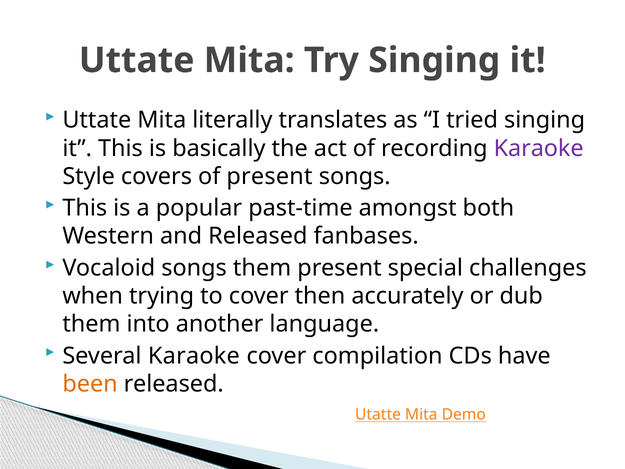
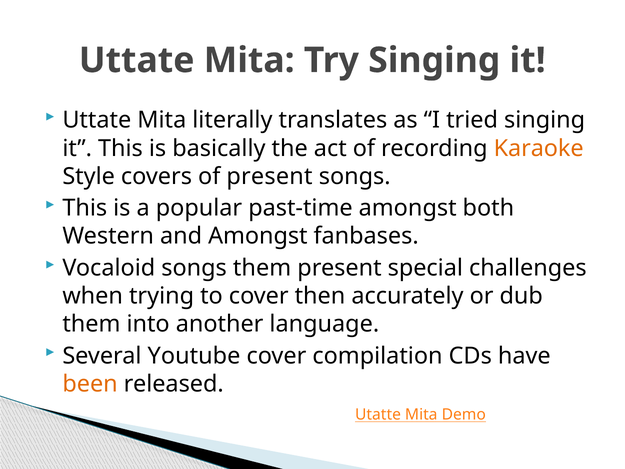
Karaoke colour: purple -> orange (539, 148)
and Released: Released -> Amongst (258, 236)
Several Karaoke: Karaoke -> Youtube (194, 356)
